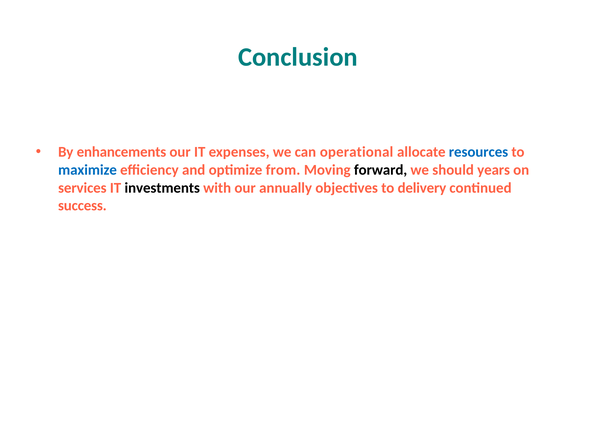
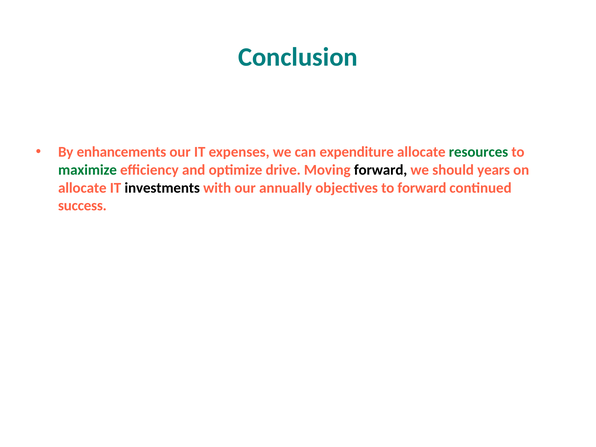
operational: operational -> expenditure (357, 152)
resources colour: blue -> green (478, 152)
maximize colour: blue -> green (88, 170)
from: from -> drive (283, 170)
services: services -> allocate (82, 188)
to delivery: delivery -> forward (422, 188)
